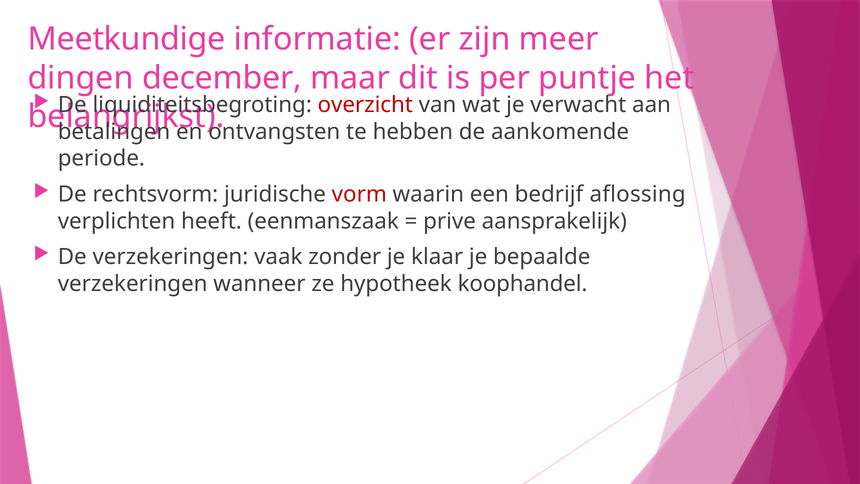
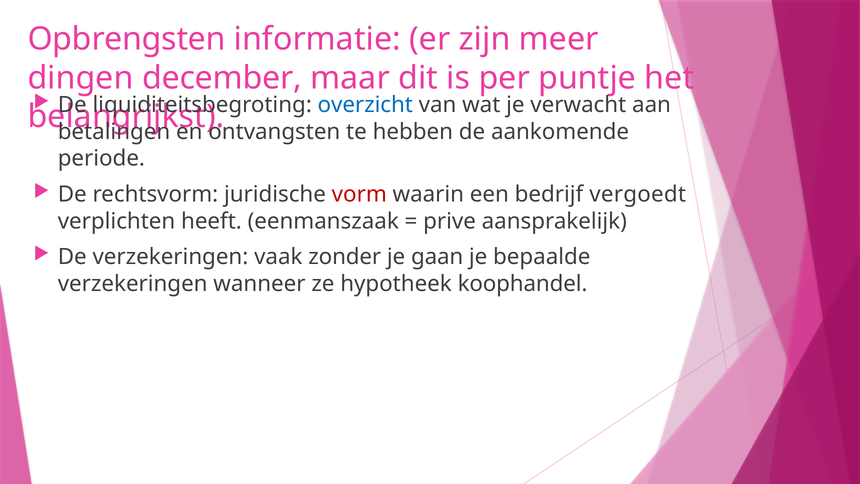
Meetkundige: Meetkundige -> Opbrengsten (127, 39)
overzicht colour: red -> blue (365, 105)
aflossing: aflossing -> vergoedt (638, 194)
klaar: klaar -> gaan (437, 257)
